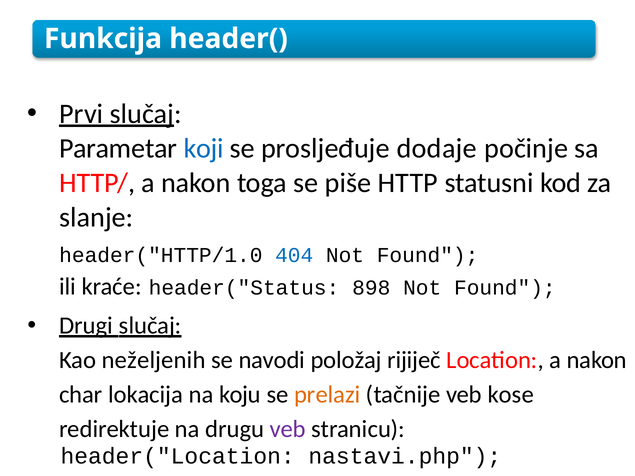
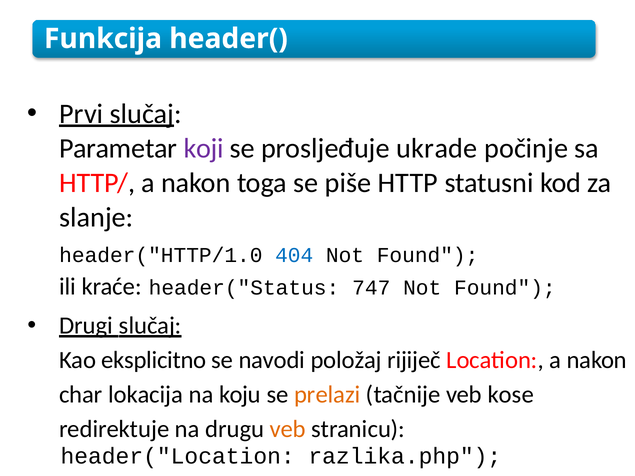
koji colour: blue -> purple (204, 148)
dodaje: dodaje -> ukrade (437, 148)
898: 898 -> 747 (371, 288)
neželjenih: neželjenih -> eksplicitno (154, 360)
veb colour: purple -> orange (288, 429)
nastavi.php: nastavi.php -> razlika.php (405, 457)
